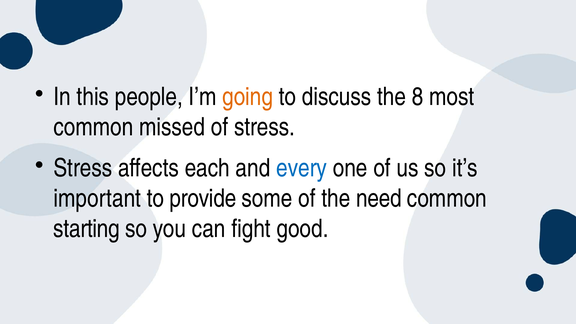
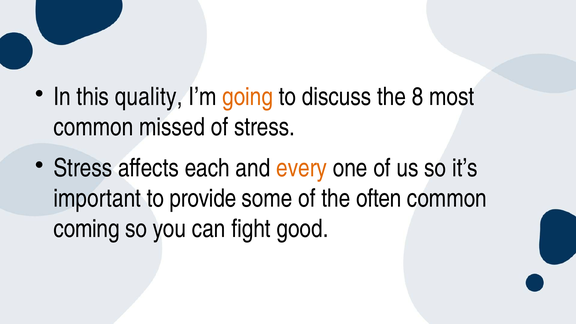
people: people -> quality (149, 97)
every colour: blue -> orange (302, 168)
need: need -> often (379, 198)
starting: starting -> coming (87, 229)
